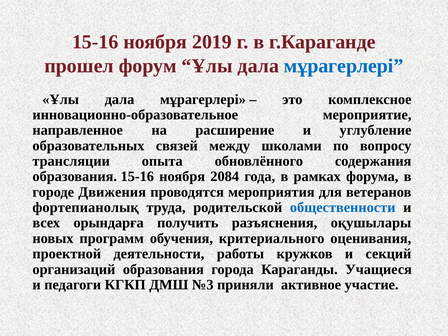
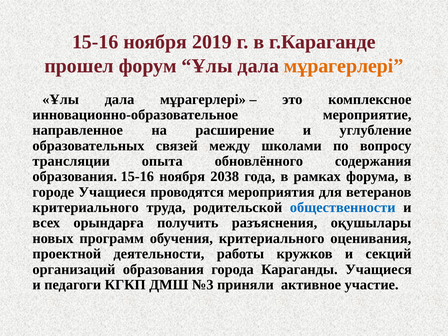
мұрагерлері colour: blue -> orange (344, 66)
2084: 2084 -> 2038 (225, 177)
городе Движения: Движения -> Учащиеся (112, 192)
фортепианолық: фортепианолық -> критериального (86, 207)
